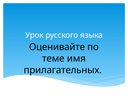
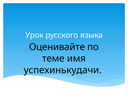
прилагательных: прилагательных -> успехинькудачи (63, 70)
